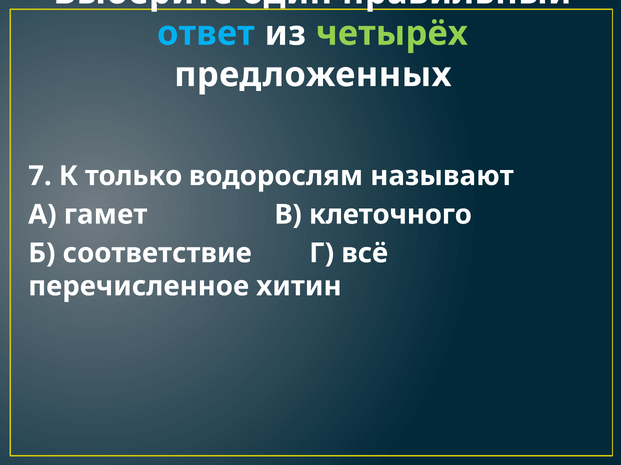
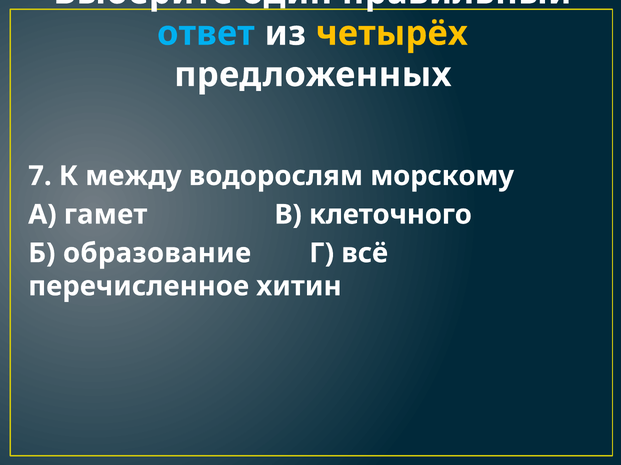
четырёх colour: light green -> yellow (392, 33)
только: только -> между (133, 176)
называют: называют -> морскому (442, 176)
соответствие: соответствие -> образование (157, 254)
